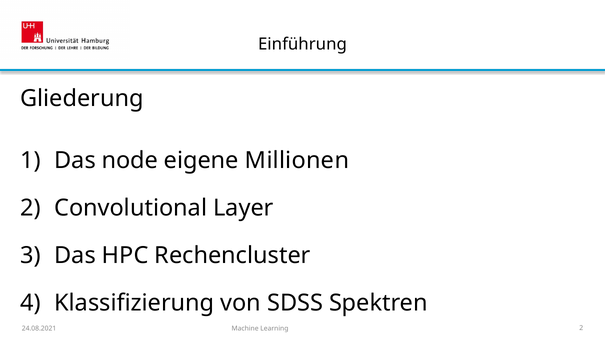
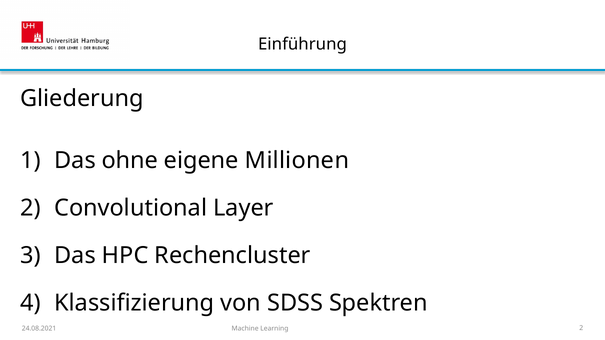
node: node -> ohne (130, 161)
